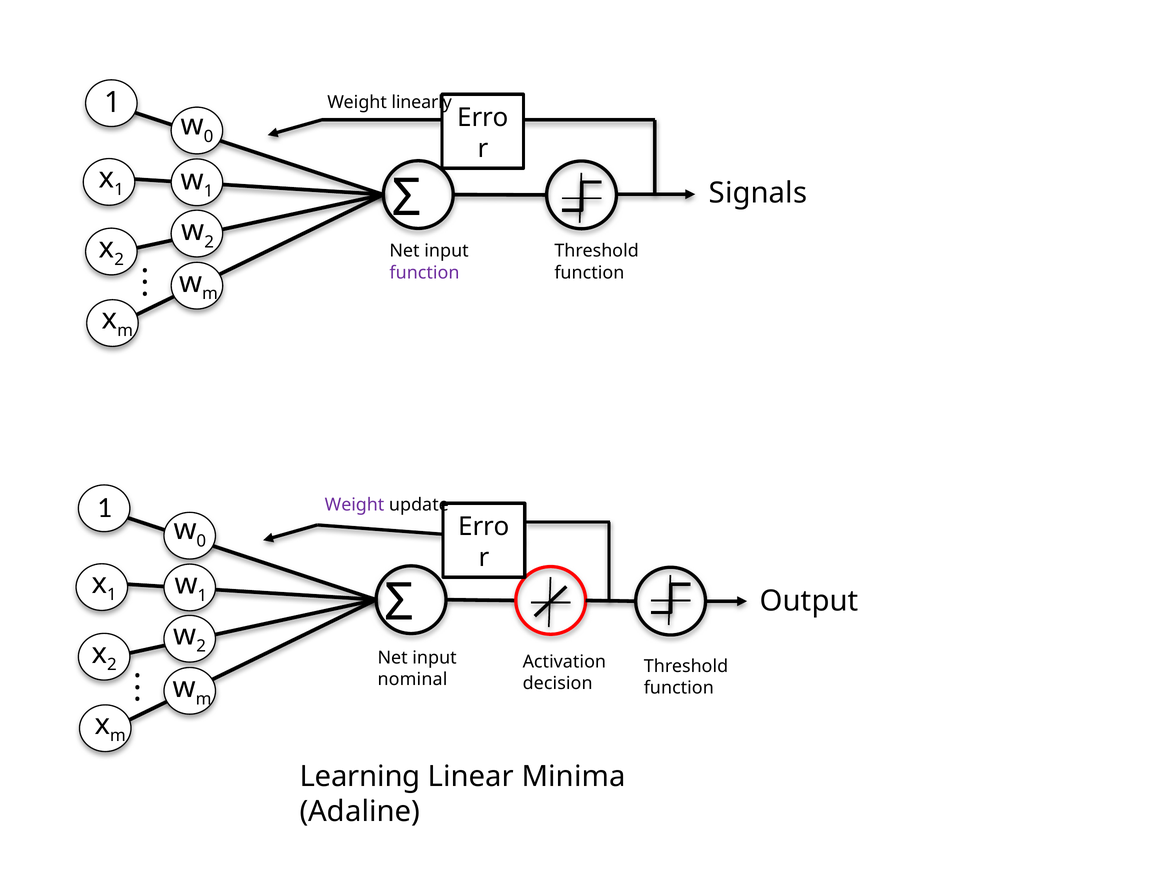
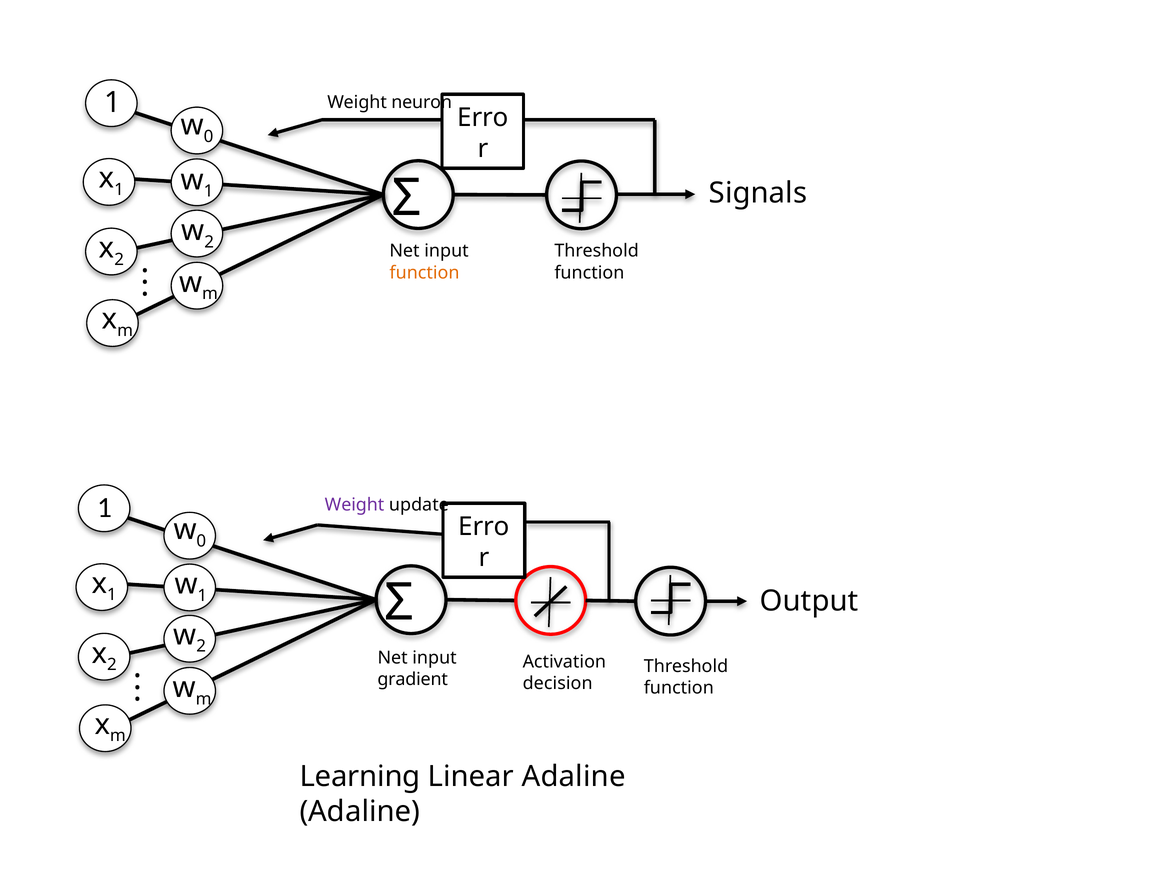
linearly: linearly -> neuron (422, 102)
function colour: purple -> orange (424, 273)
nominal: nominal -> gradient (413, 679)
Linear Minima: Minima -> Adaline (574, 776)
